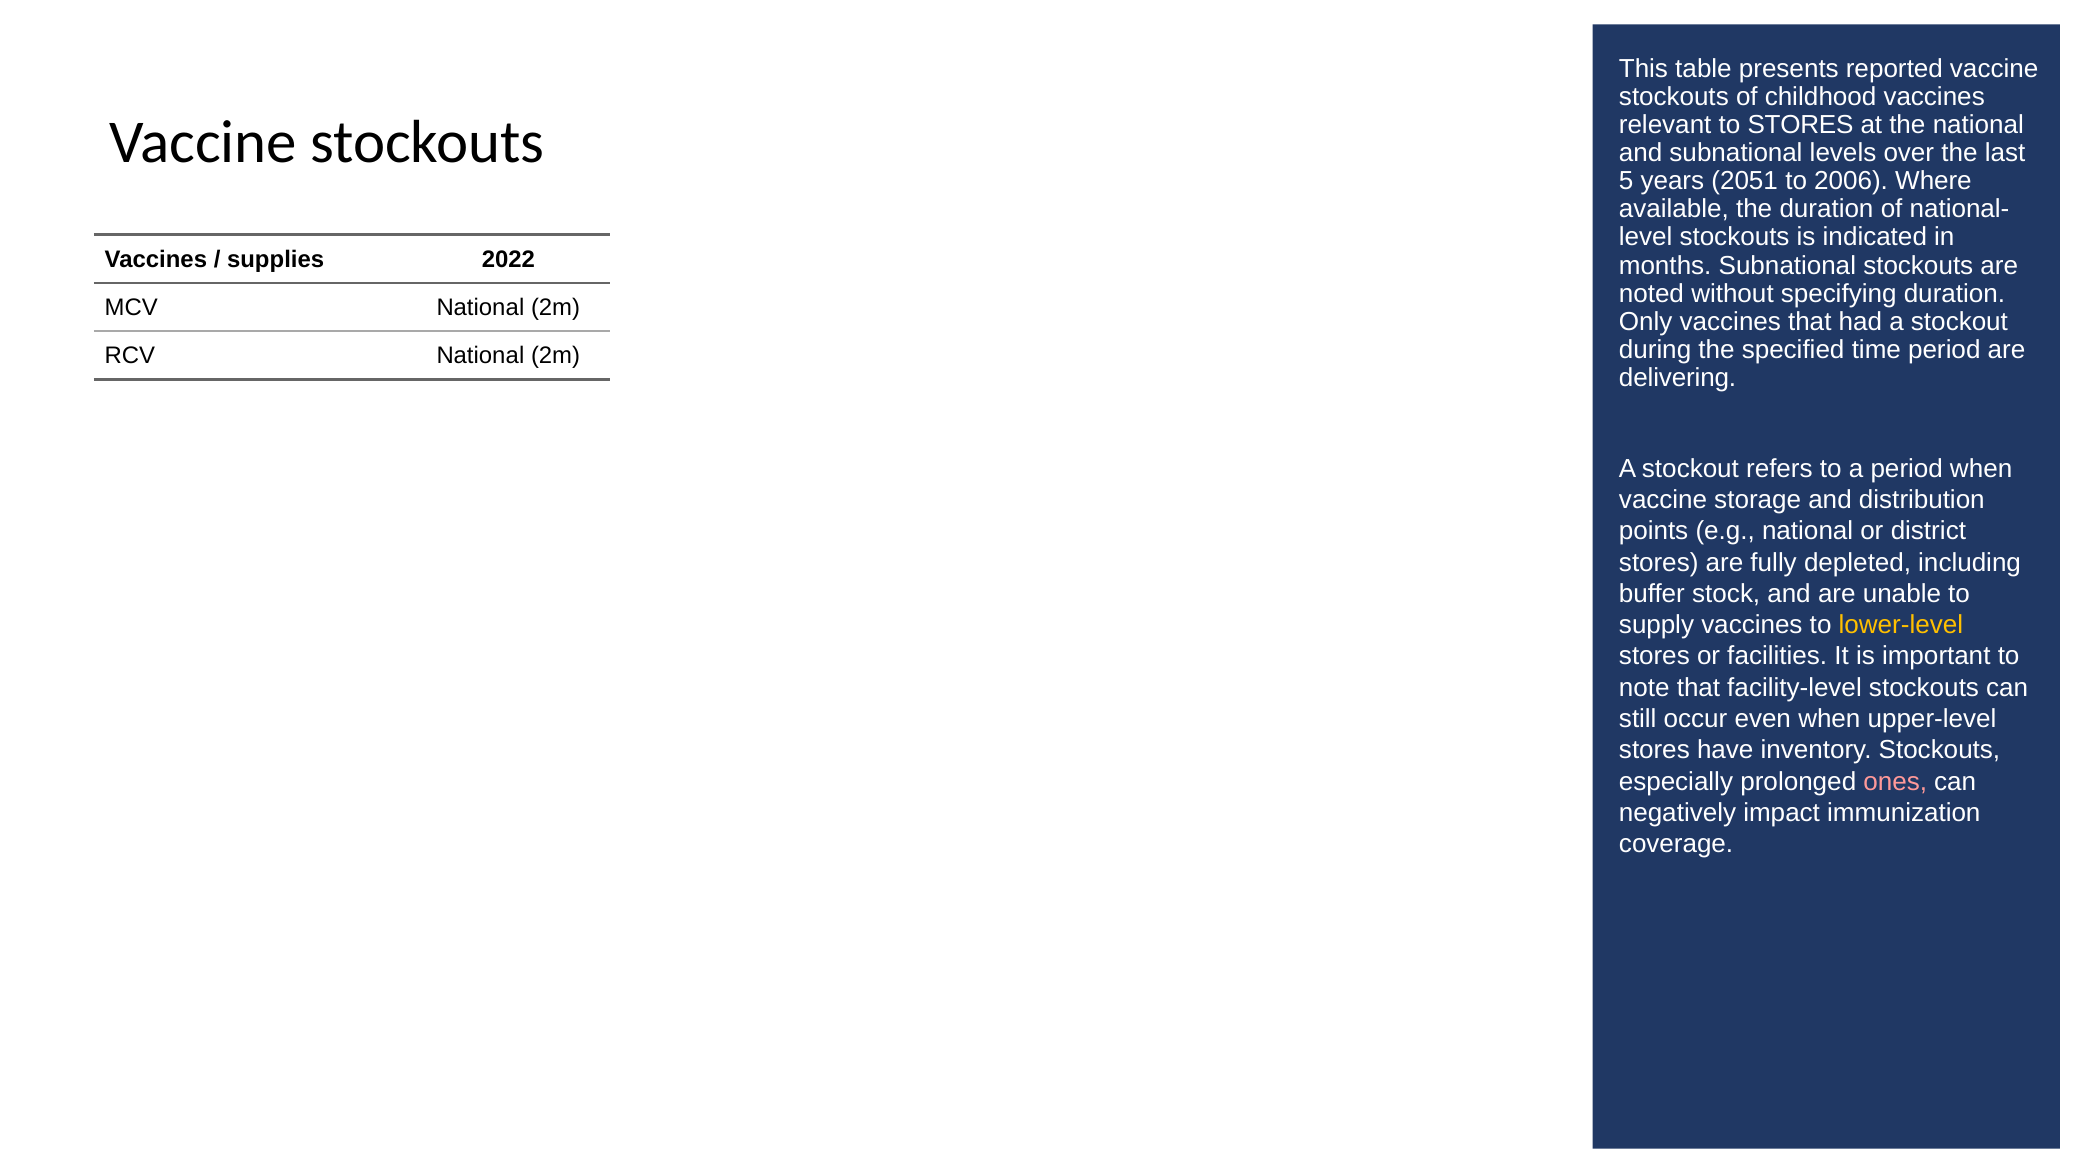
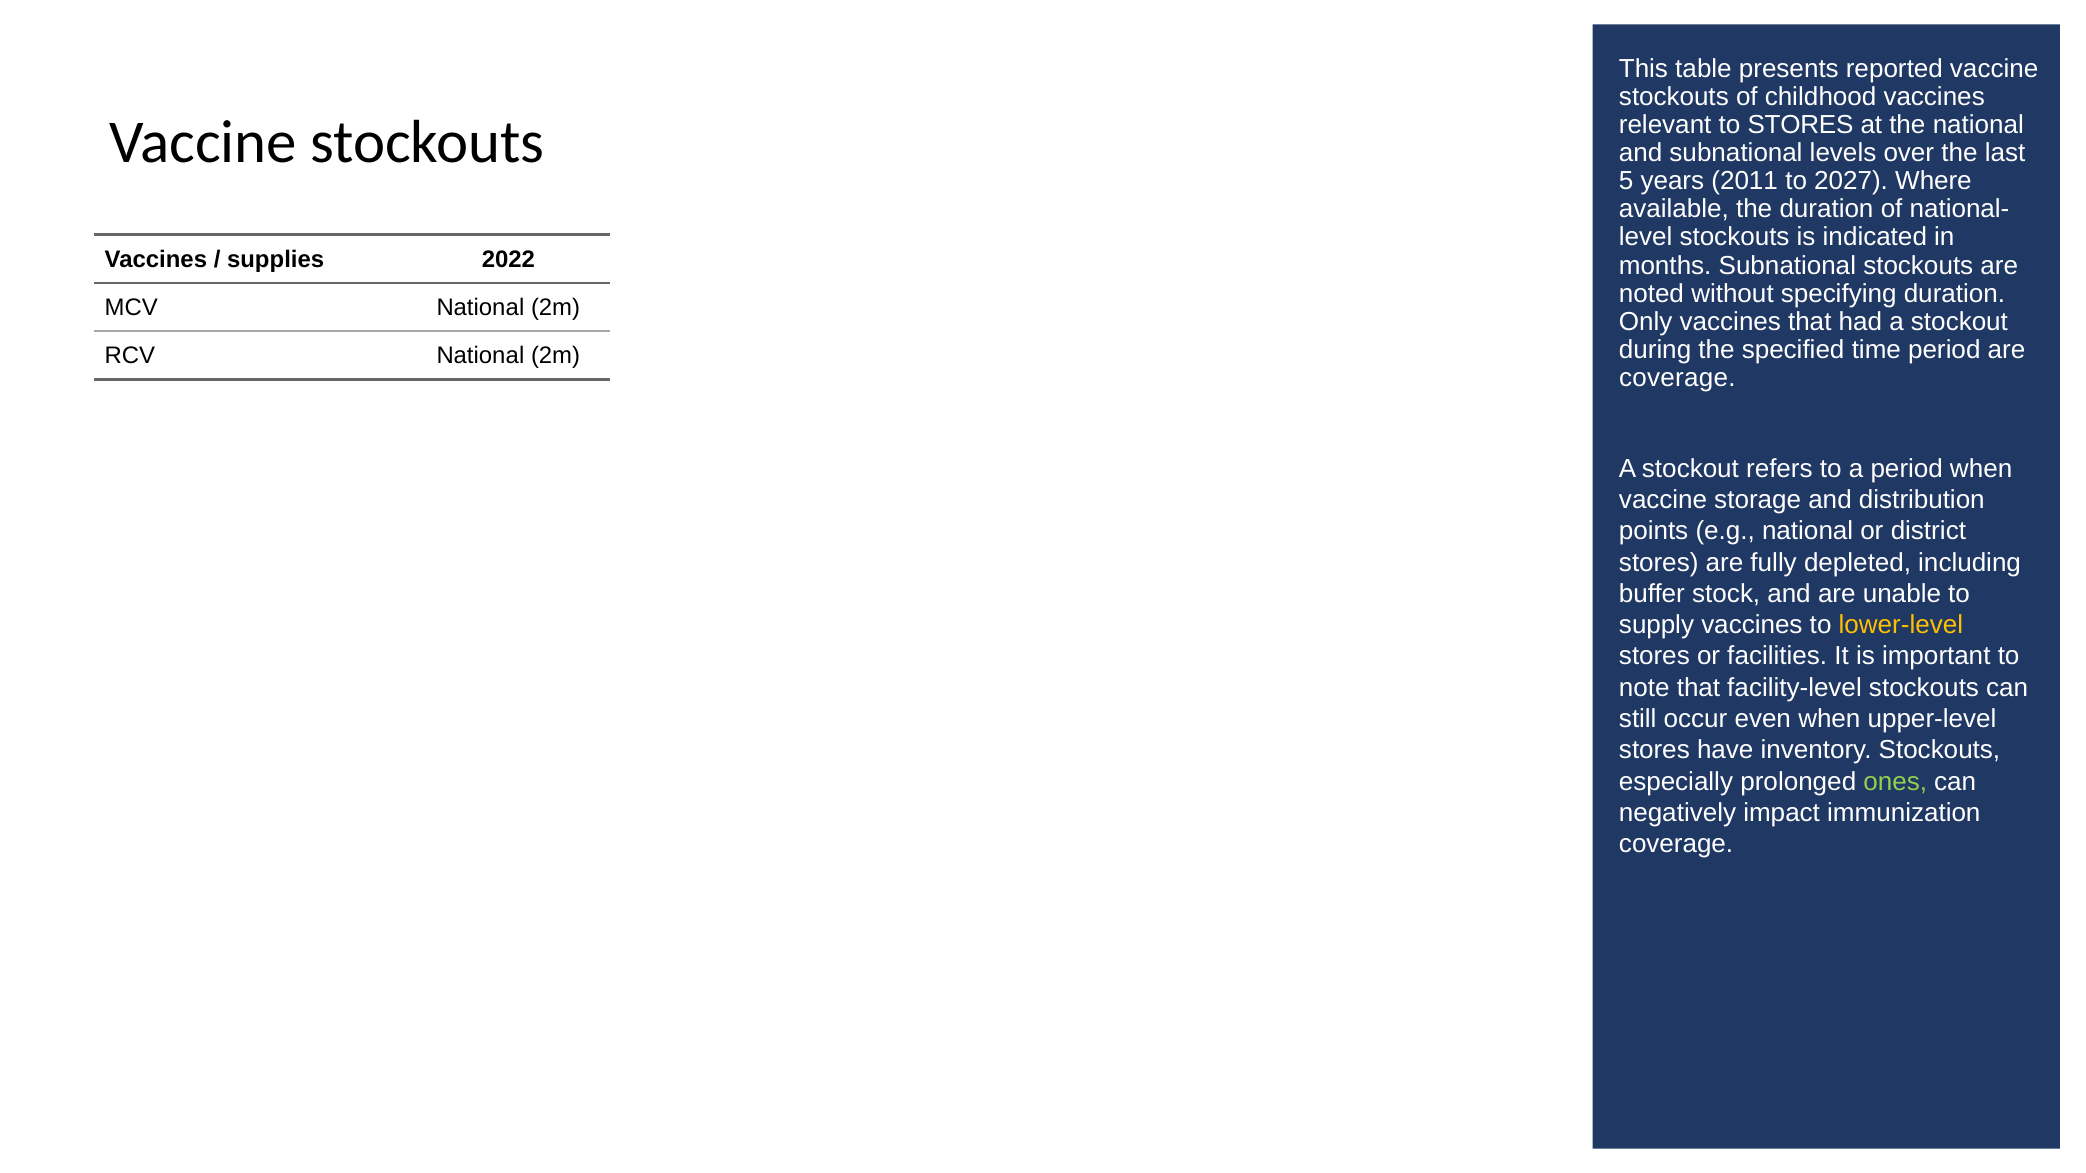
2051: 2051 -> 2011 (1745, 181)
2006: 2006 -> 2027 (1851, 181)
delivering: delivering -> coverage (1677, 378)
ones colour: pink -> light green (1895, 782)
